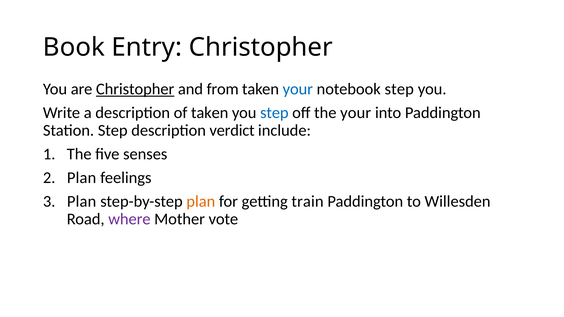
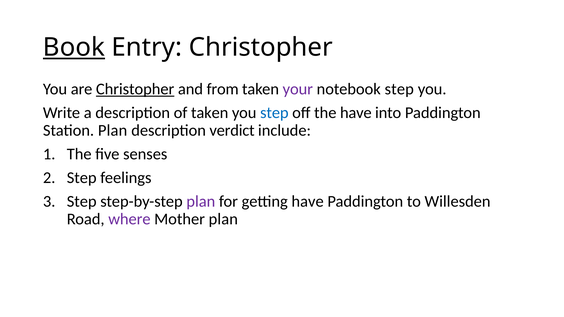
Book underline: none -> present (74, 47)
your colour: blue -> purple (298, 89)
the your: your -> have (356, 113)
Station Step: Step -> Plan (113, 131)
Plan: Plan -> Step (82, 178)
Plan: Plan -> Step (82, 201)
plan colour: orange -> purple (201, 201)
getting train: train -> have (308, 201)
Mother vote: vote -> plan (223, 219)
